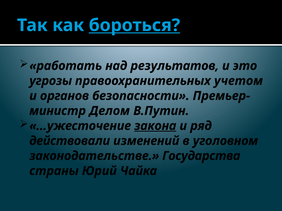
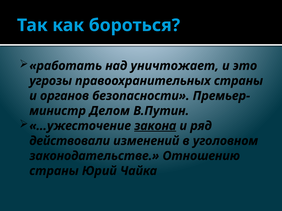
бороться underline: present -> none (134, 25)
результатов: результатов -> уничтожает (175, 66)
правоохранительных учетом: учетом -> страны (239, 81)
Государства: Государства -> Отношению (201, 156)
